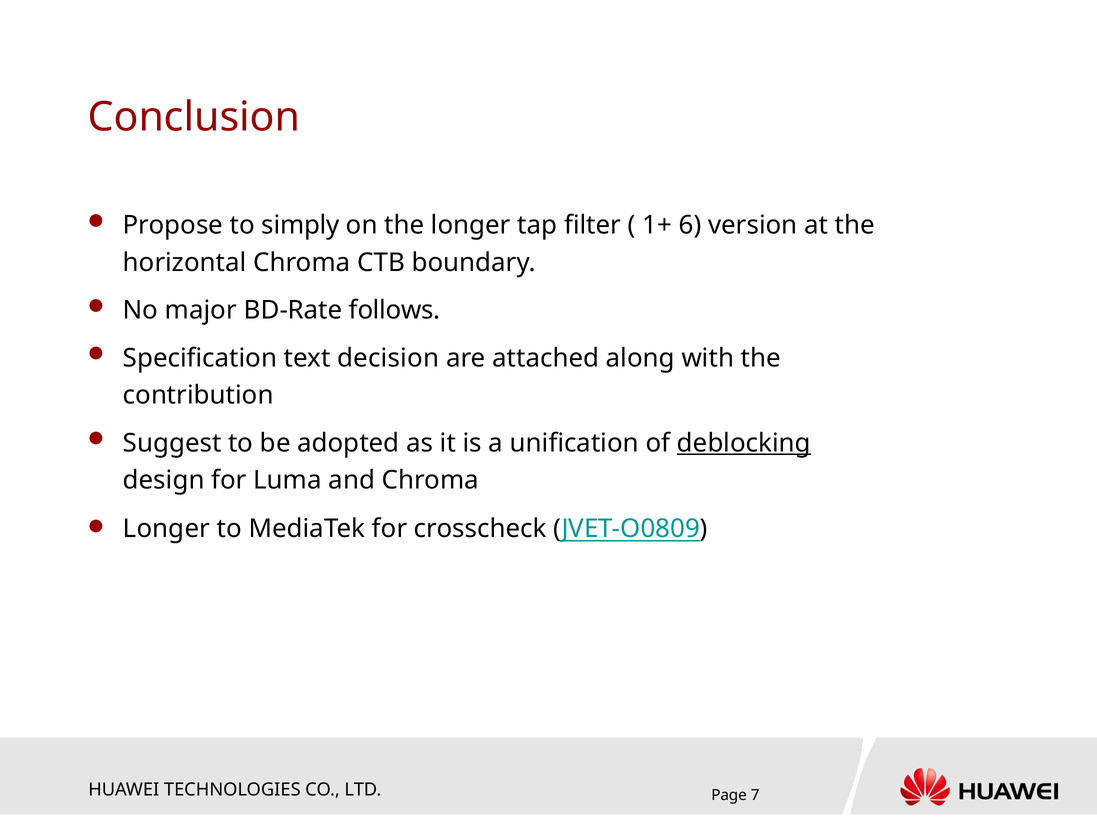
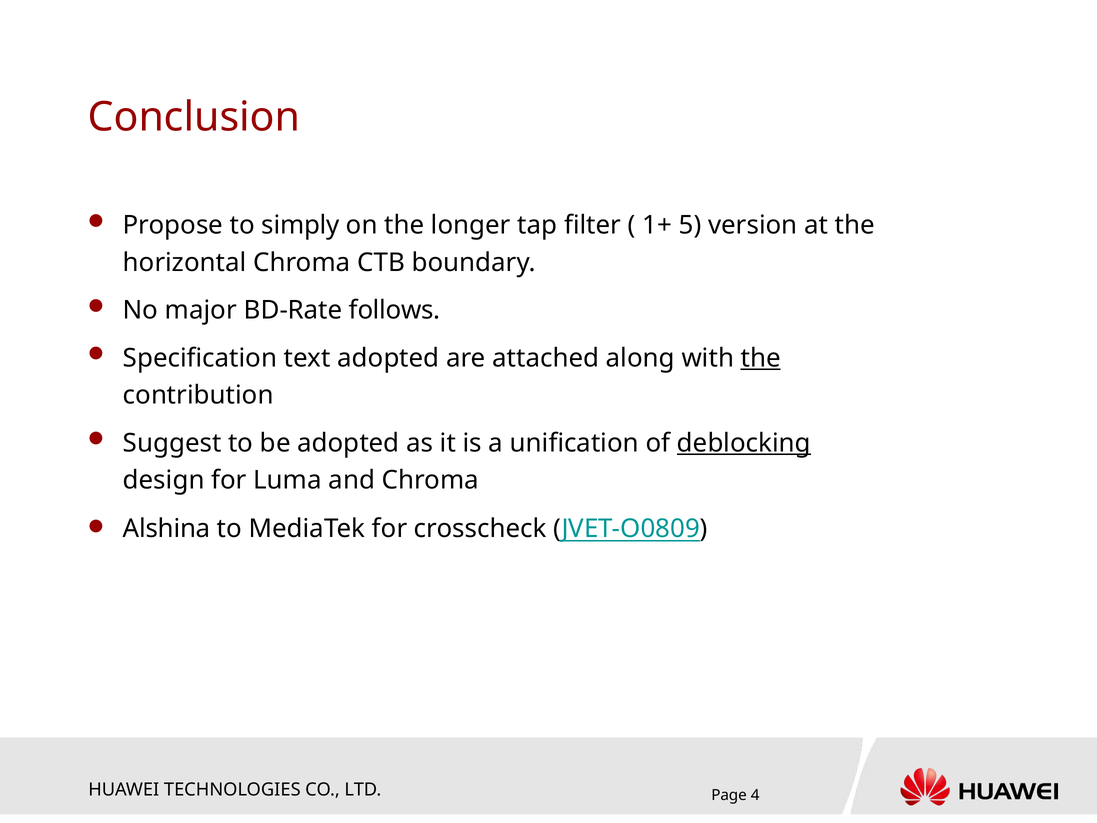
6: 6 -> 5 (690, 225)
text decision: decision -> adopted (388, 358)
the underline: none -> present (761, 358)
Longer: Longer -> Alshina (167, 529)
7: 7 -> 4 (755, 795)
